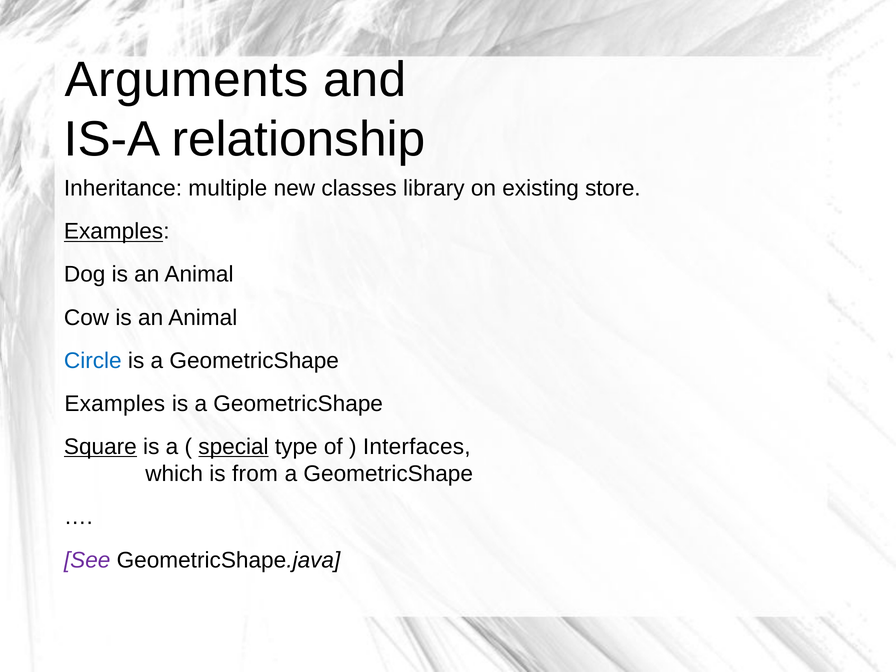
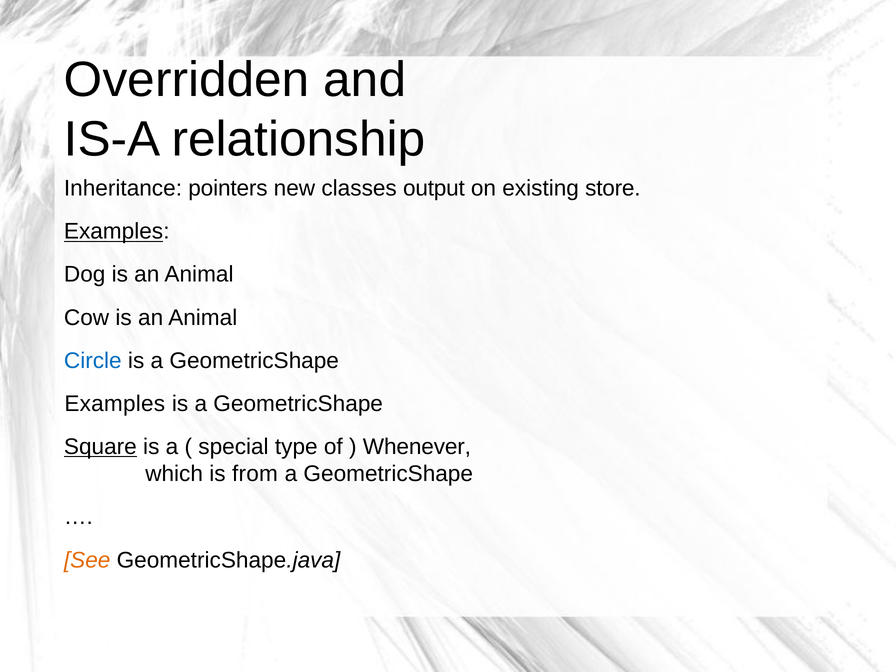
Arguments: Arguments -> Overridden (187, 80)
multiple: multiple -> pointers (228, 188)
library: library -> output (434, 188)
special underline: present -> none (233, 447)
Interfaces: Interfaces -> Whenever (417, 447)
See colour: purple -> orange (87, 560)
